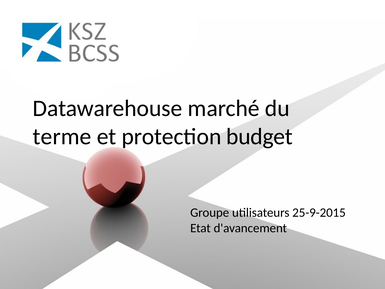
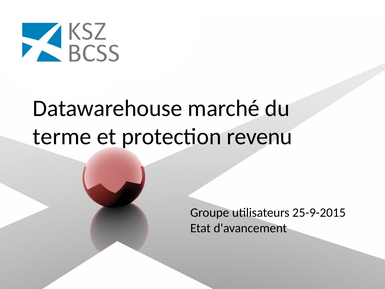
budget: budget -> revenu (259, 136)
